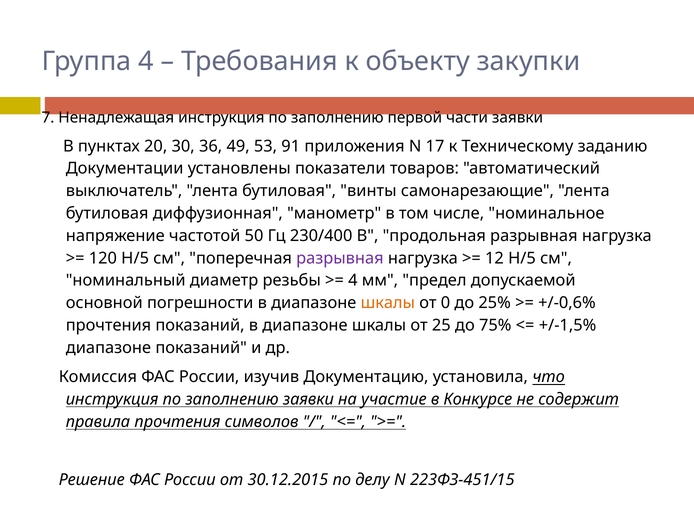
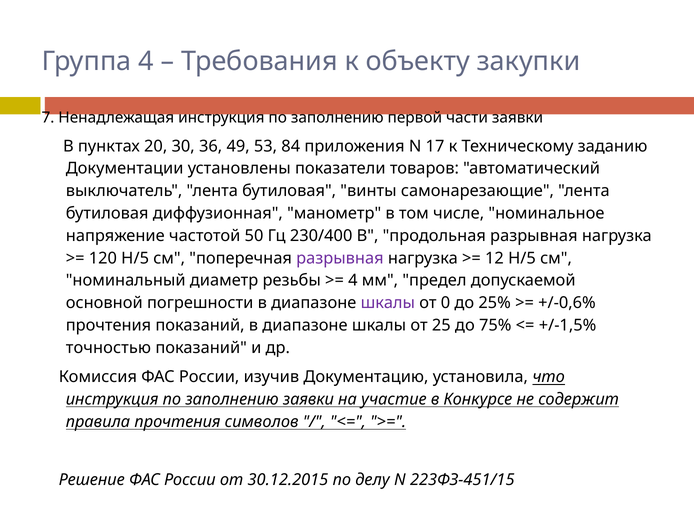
91: 91 -> 84 (291, 146)
шкалы colour: orange -> purple (388, 303)
диапазоне: диапазоне -> точностью (108, 348)
